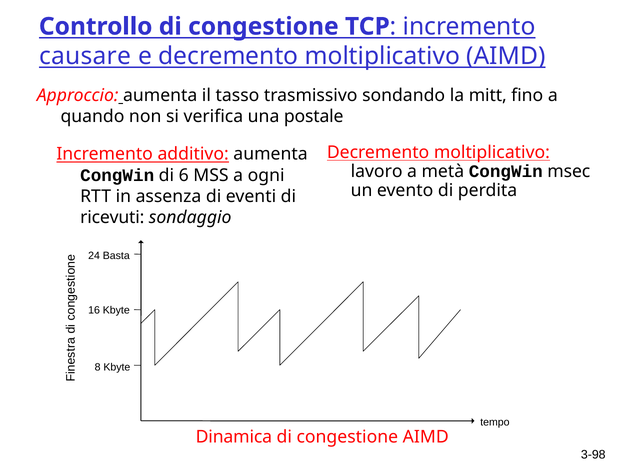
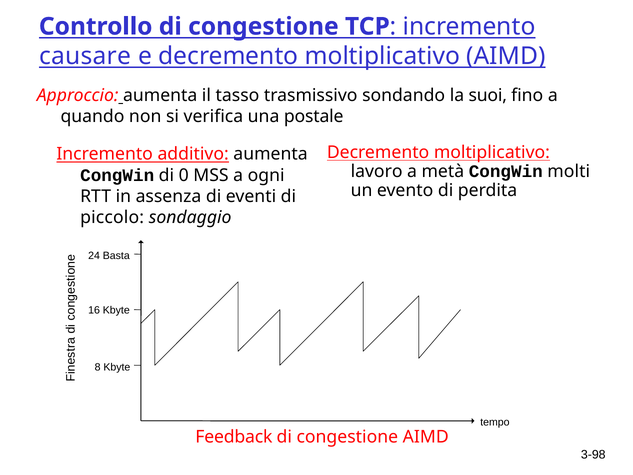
mitt: mitt -> suoi (488, 95)
msec: msec -> molti (569, 171)
6: 6 -> 0 (184, 175)
ricevuti: ricevuti -> piccolo (112, 217)
Dinamica: Dinamica -> Feedback (234, 437)
